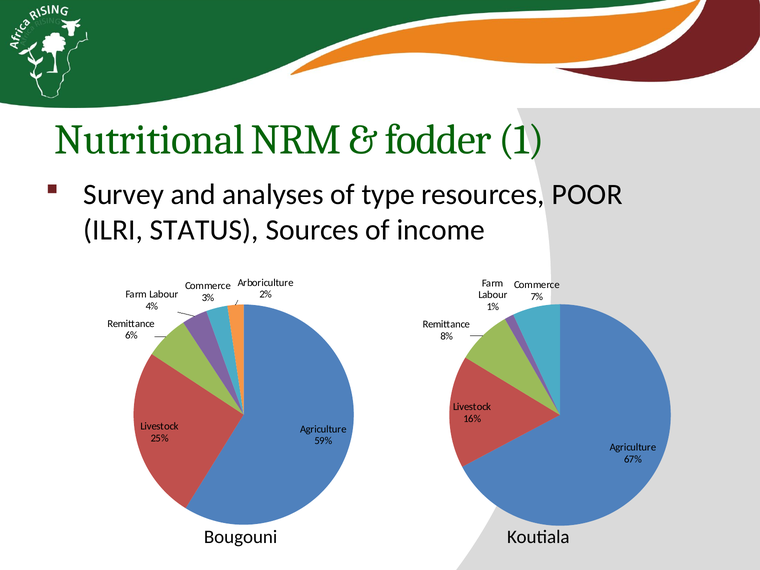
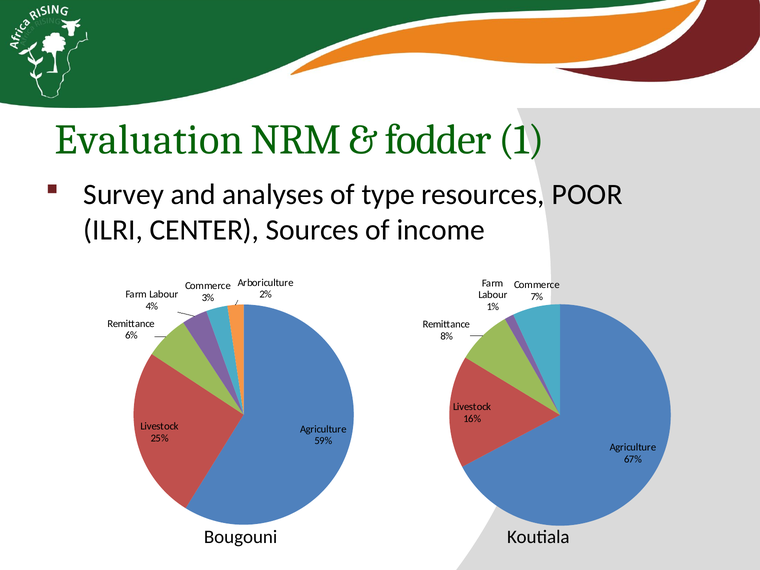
Nutritional: Nutritional -> Evaluation (149, 140)
STATUS: STATUS -> CENTER (204, 230)
